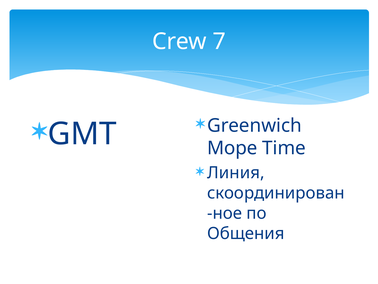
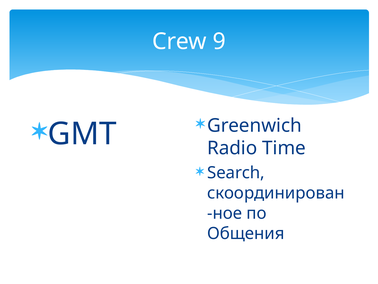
7: 7 -> 9 (219, 41)
Море: Море -> Radio (232, 148)
Линия: Линия -> Search (236, 173)
